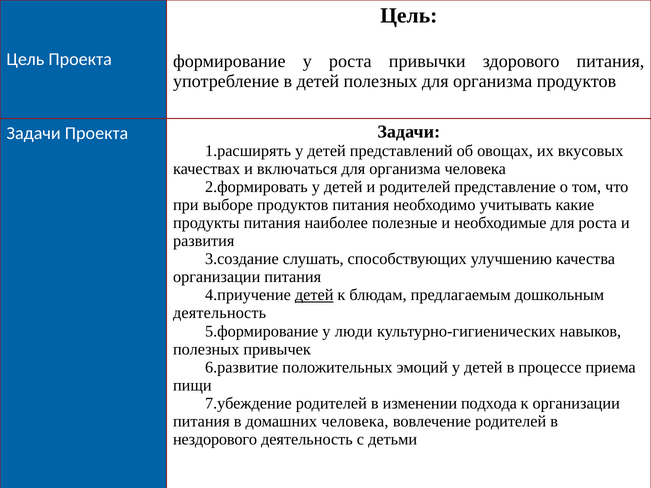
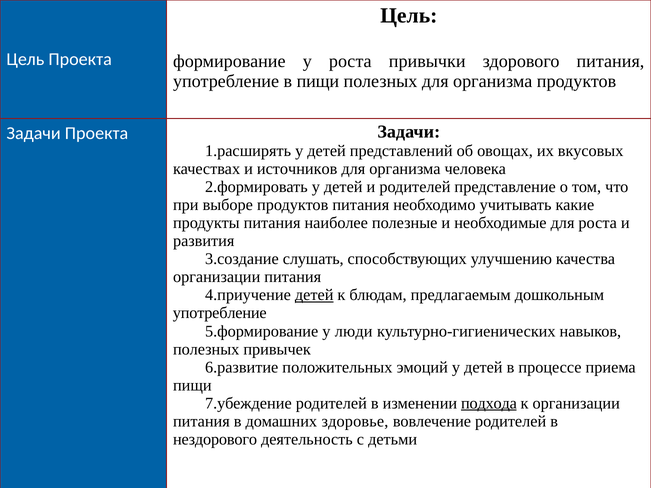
в детей: детей -> пищи (318, 82)
включаться: включаться -> источников (297, 169)
деятельность: деятельность -> употребление (220, 313)
подхода underline: none -> present (489, 403)
домашних человека: человека -> здоровье (355, 421)
